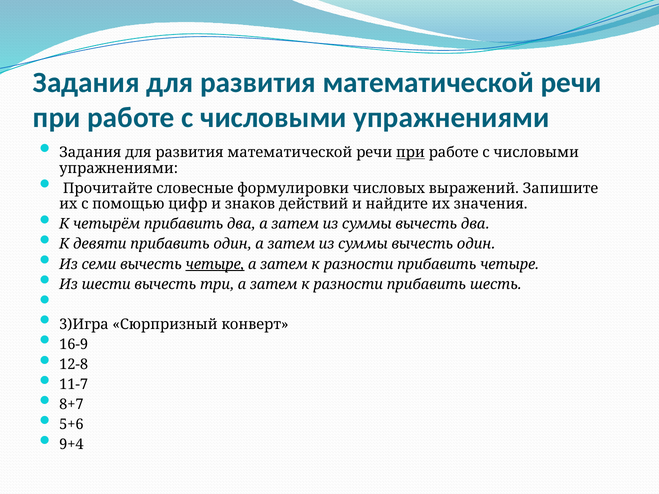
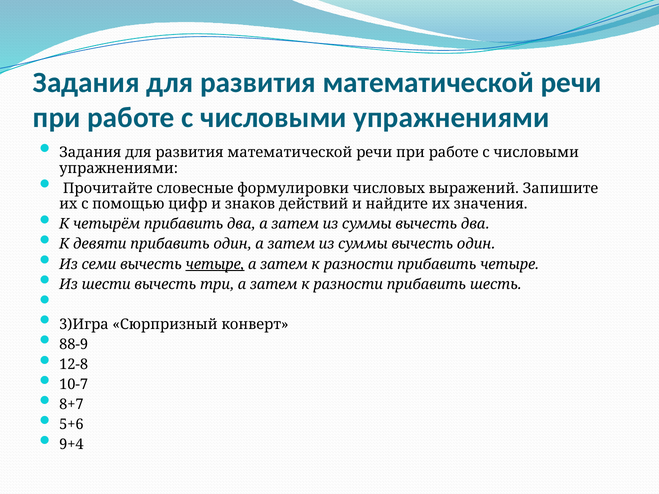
при underline: present -> none (410, 153)
16-9: 16-9 -> 88-9 (74, 345)
11-7: 11-7 -> 10-7 (74, 385)
